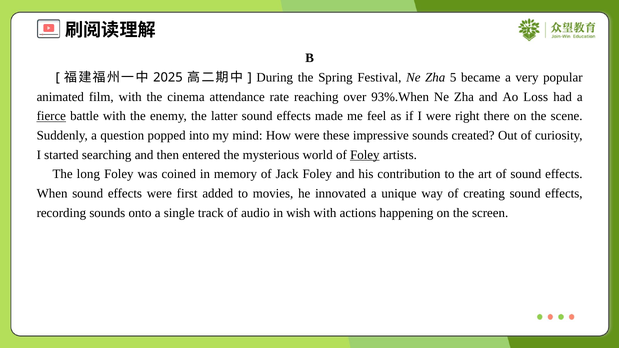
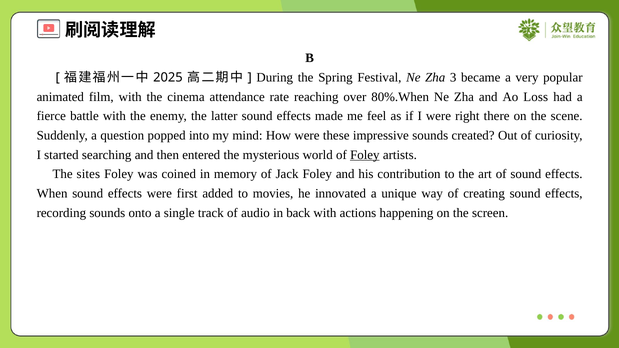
5: 5 -> 3 (453, 78)
93%.When: 93%.When -> 80%.When (400, 97)
fierce underline: present -> none (51, 116)
long: long -> sites (88, 174)
wish: wish -> back (298, 213)
